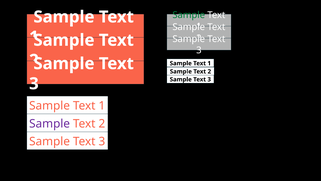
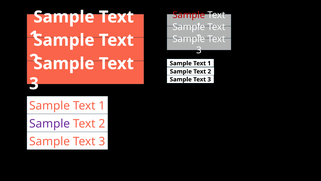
Sample colour: green -> red (189, 15)
